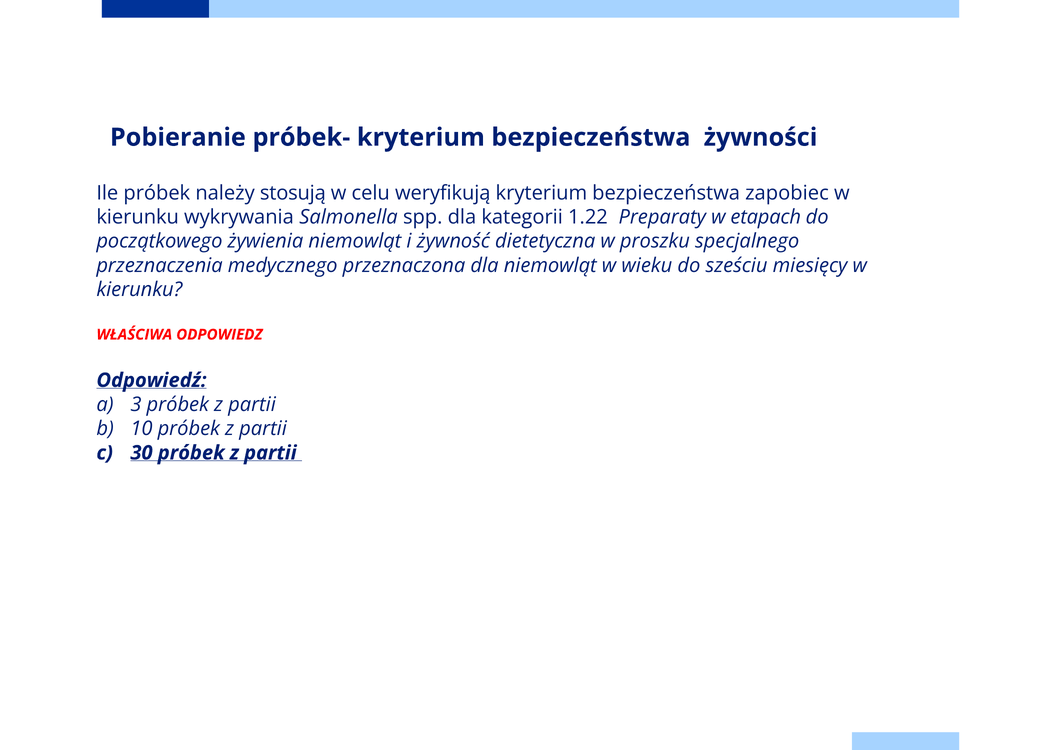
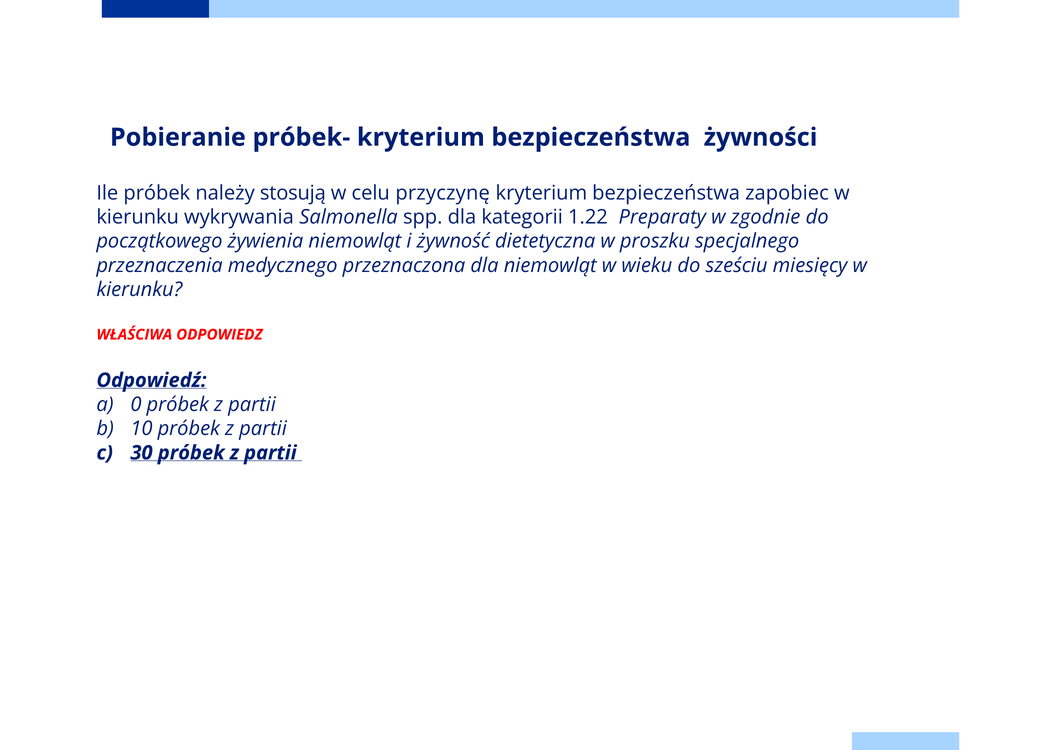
weryfikują: weryfikują -> przyczynę (443, 193)
etapach: etapach -> zgodnie (766, 217)
3: 3 -> 0 (136, 405)
